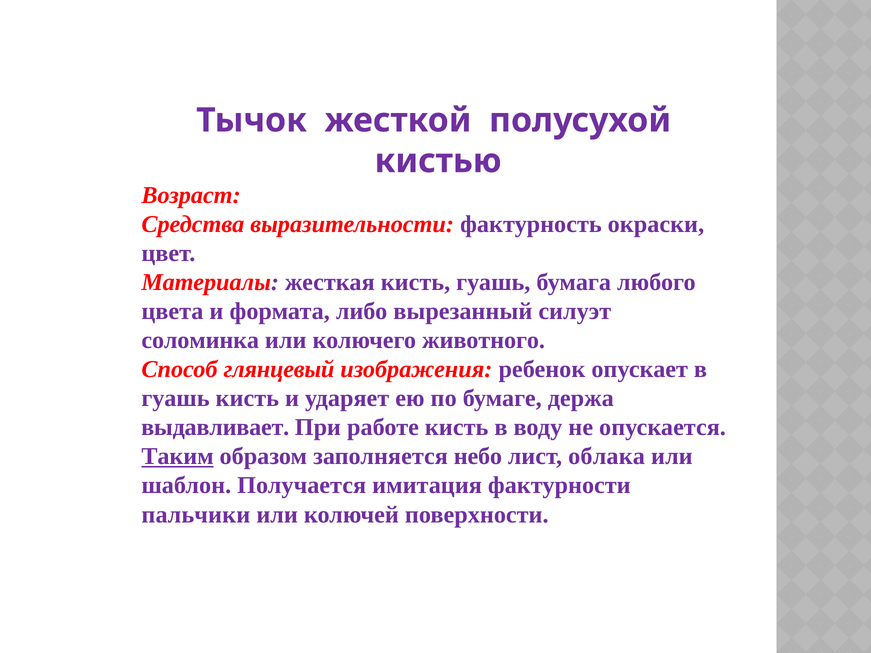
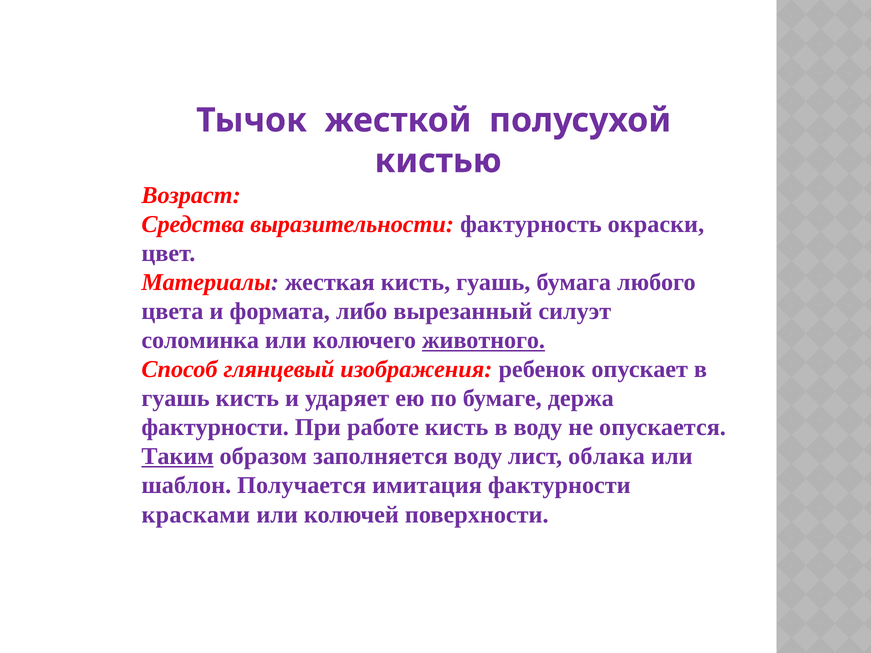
животного underline: none -> present (484, 340)
выдавливает: выдавливает -> фактурности (215, 428)
заполняется небо: небо -> воду (478, 457)
пальчики: пальчики -> красками (196, 515)
